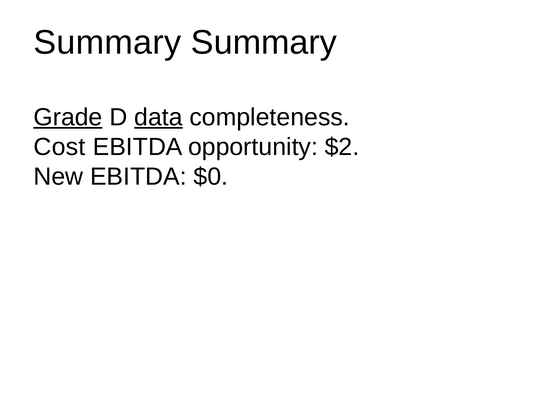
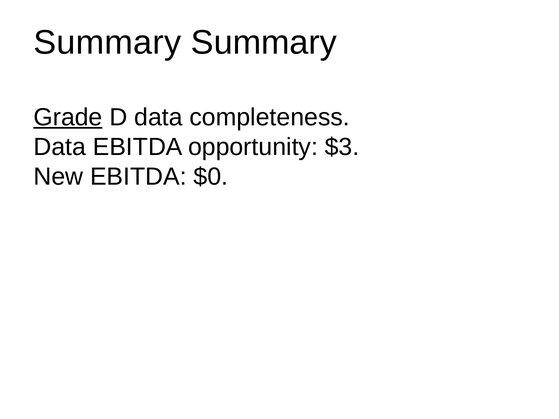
data underline: present -> none (158, 117)
Cost: Cost -> Data (60, 147)
$2: $2 -> $3 (342, 147)
